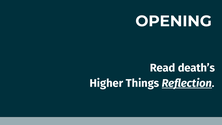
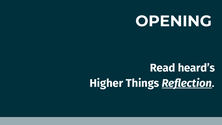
death’s: death’s -> heard’s (196, 68)
